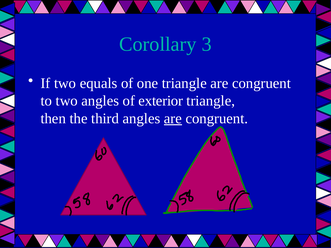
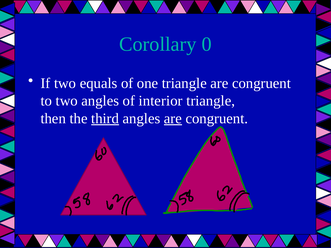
3: 3 -> 0 (207, 44)
exterior: exterior -> interior (161, 101)
third underline: none -> present (105, 119)
